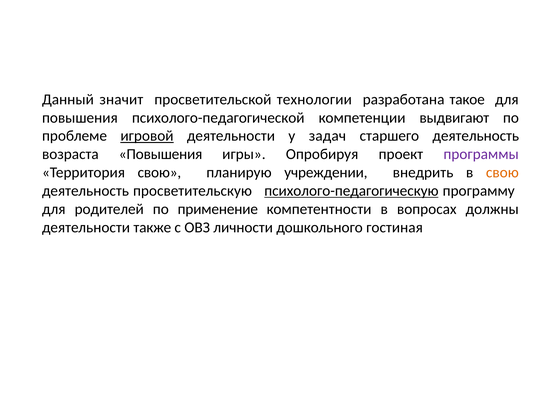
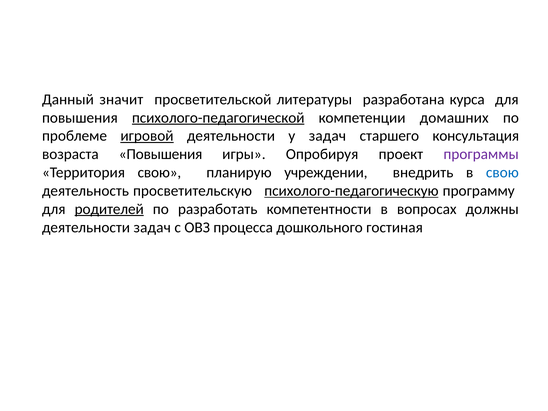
технологии: технологии -> литературы (314, 99)
такое: такое -> курса (467, 99)
психолого-педагогической underline: none -> present (218, 118)
выдвигают: выдвигают -> домашних (454, 118)
старшего деятельность: деятельность -> консультация (476, 136)
свою colour: orange -> blue (502, 173)
родителей underline: none -> present (109, 209)
применение: применение -> разработать (218, 209)
деятельности также: также -> задач (152, 227)
личности: личности -> процесса (243, 227)
